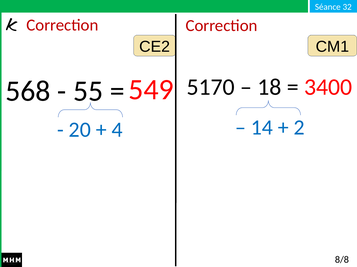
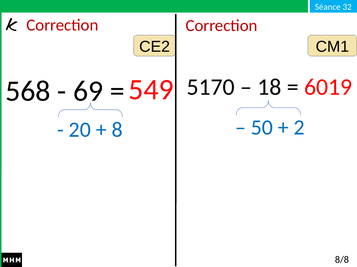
3400: 3400 -> 6019 (328, 87)
55: 55 -> 69 (88, 91)
14: 14 -> 50 (262, 128)
4: 4 -> 8 (117, 130)
